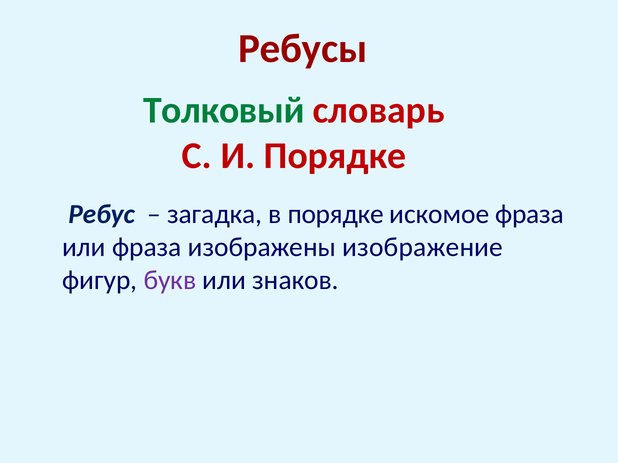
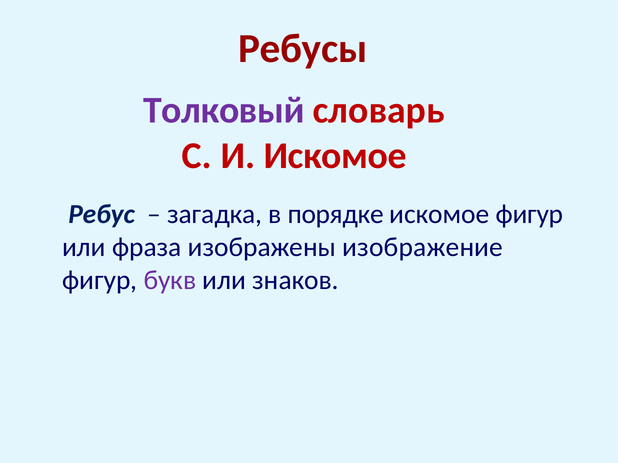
Толковый colour: green -> purple (224, 111)
И Порядке: Порядке -> Искомое (335, 156)
искомое фраза: фраза -> фигур (529, 214)
